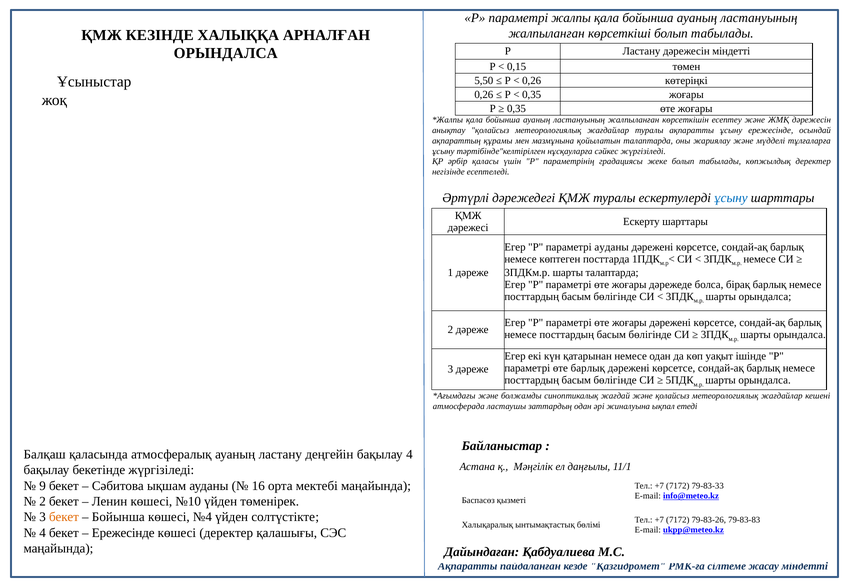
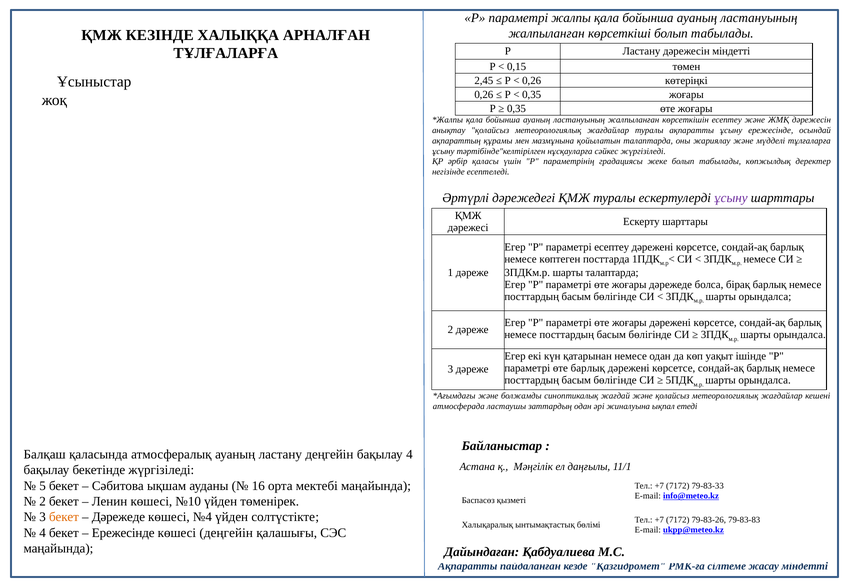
ОРЫНДАЛСА: ОРЫНДАЛСА -> ТҰЛҒАЛАРҒА (226, 53)
5,50: 5,50 -> 2,45 (484, 81)
ұсыну colour: blue -> purple (731, 198)
параметрі ауданы: ауданы -> есептеу (612, 247)
9: 9 -> 5 (43, 486)
Бойынша: Бойынша -> Дәрежеде (118, 518)
көшесі деректер: деректер -> деңгейін (226, 533)
